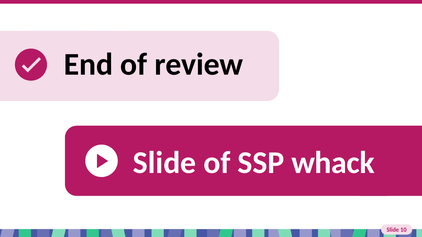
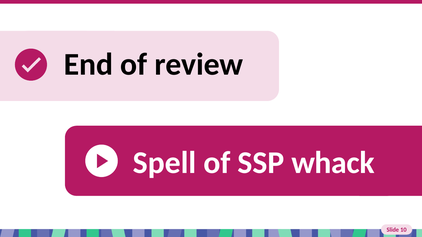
Slide: Slide -> Spell (165, 163)
